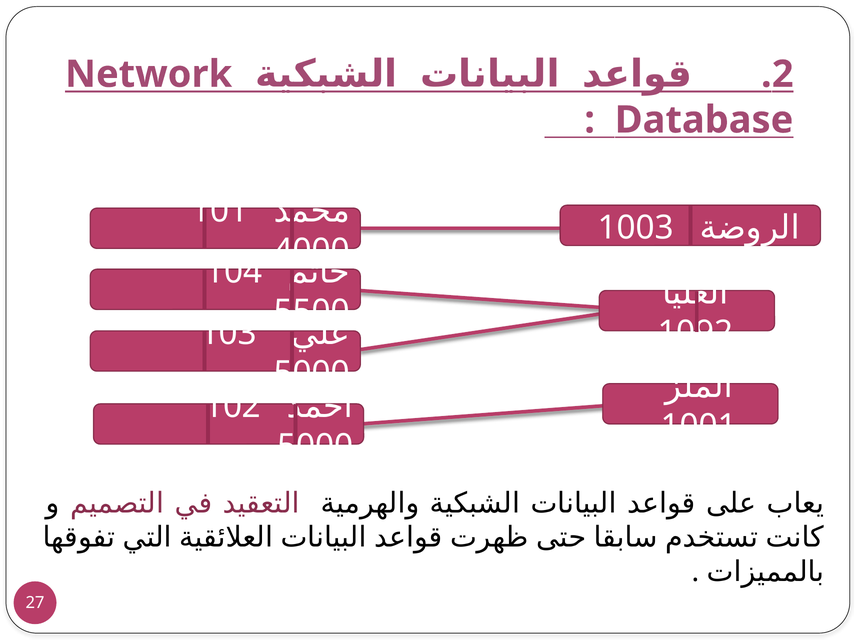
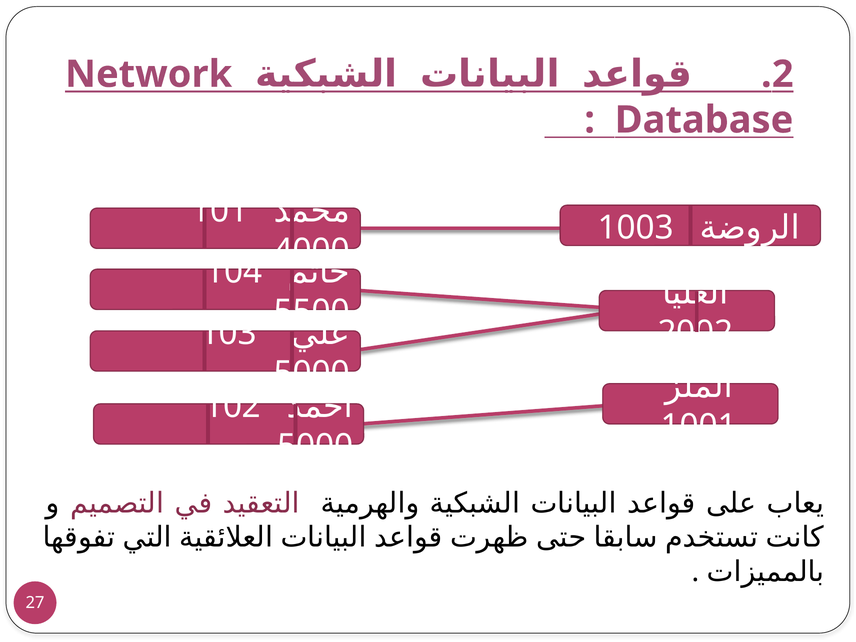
1092: 1092 -> 2002 (696, 333)
